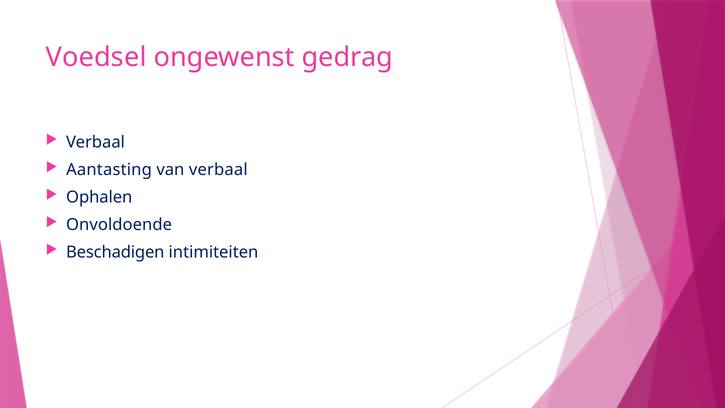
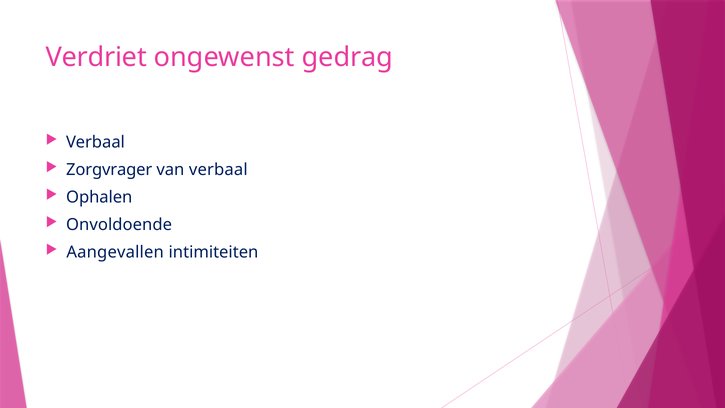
Voedsel: Voedsel -> Verdriet (96, 57)
Aantasting: Aantasting -> Zorgvrager (109, 170)
Beschadigen: Beschadigen -> Aangevallen (115, 252)
